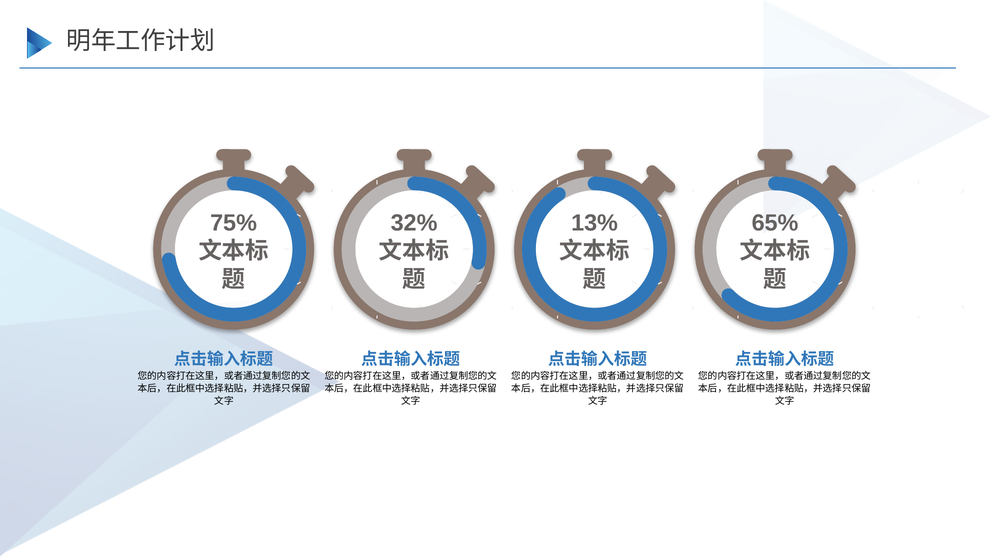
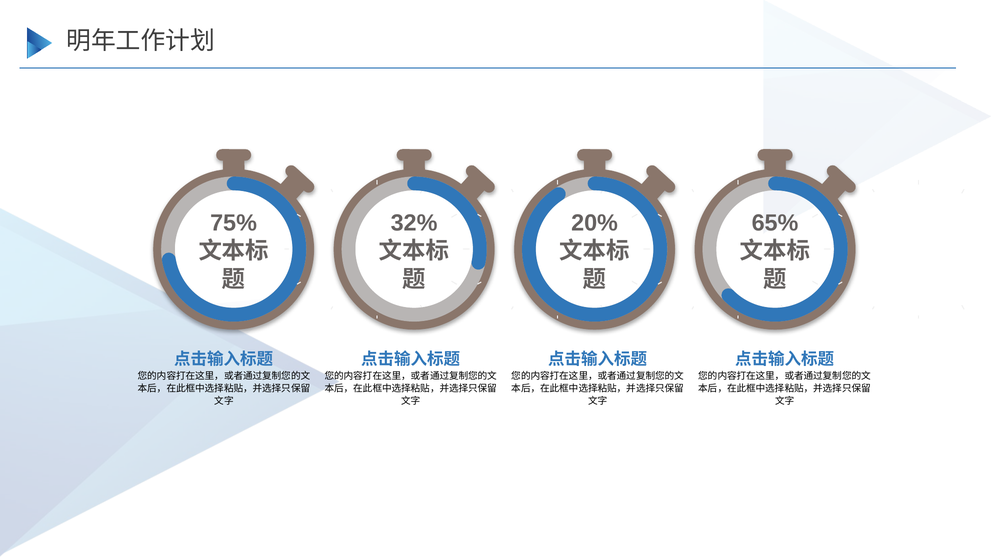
13%: 13% -> 20% (595, 223)
